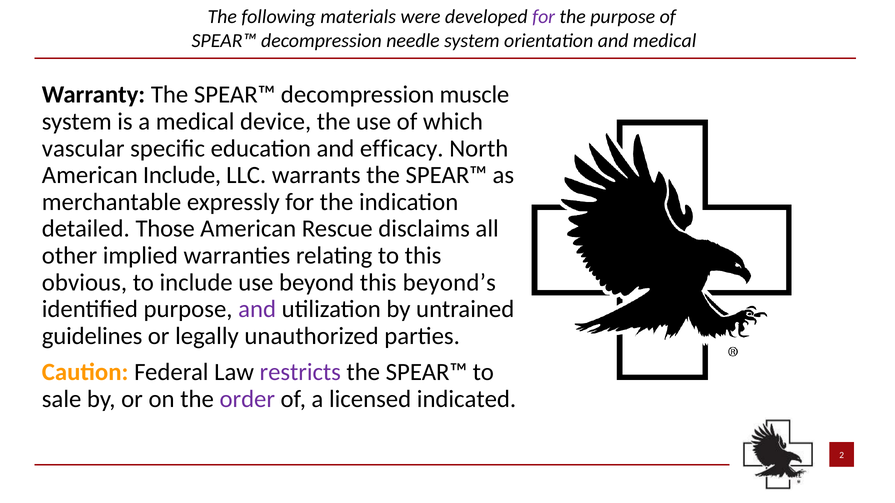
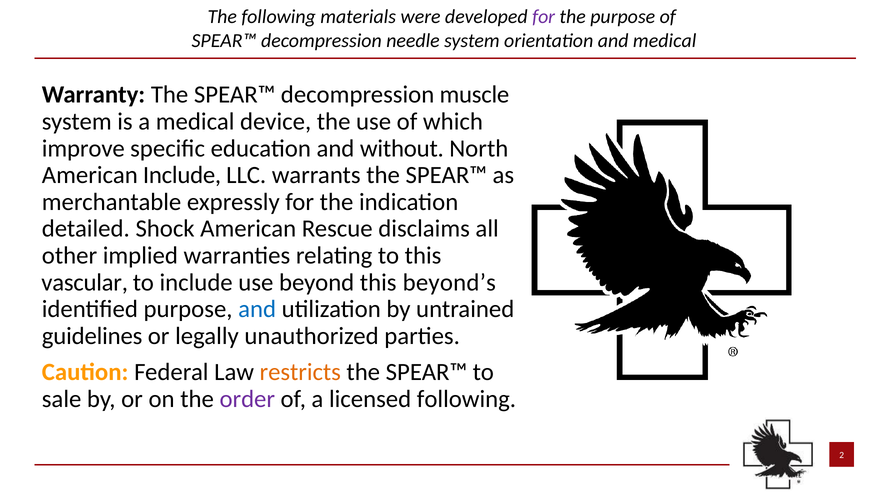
vascular: vascular -> improve (83, 149)
efficacy: efficacy -> without (402, 149)
Those: Those -> Shock (165, 229)
obvious: obvious -> vascular (85, 283)
and colour: purple -> blue (257, 309)
restricts colour: purple -> orange (300, 372)
licensed indicated: indicated -> following (466, 399)
